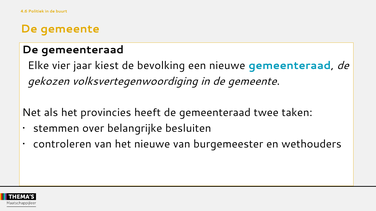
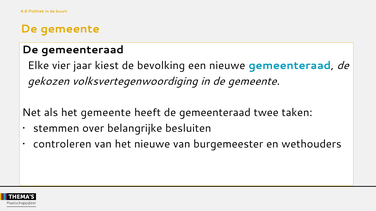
het provincies: provincies -> gemeente (106, 113)
